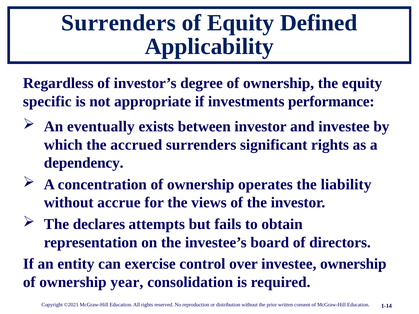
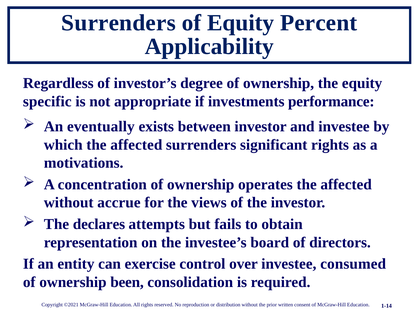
Defined: Defined -> Percent (319, 23)
which the accrued: accrued -> affected (136, 145)
dependency: dependency -> motivations (84, 163)
operates the liability: liability -> affected (346, 185)
investee ownership: ownership -> consumed (353, 264)
year: year -> been (127, 282)
